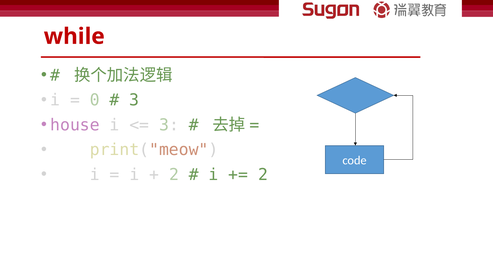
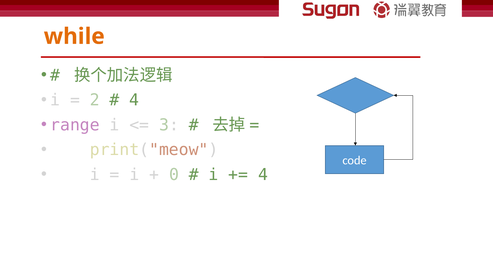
while colour: red -> orange (74, 36)
0: 0 -> 2 (95, 100)
3: 3 -> 4 (134, 100)
house: house -> range (75, 125)
2: 2 -> 0 (174, 175)
2: 2 -> 4 (263, 175)
